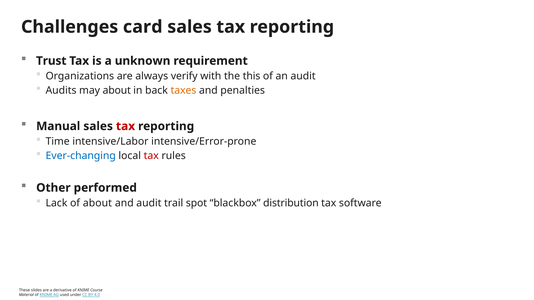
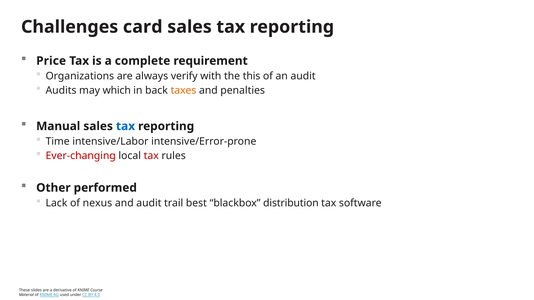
Trust: Trust -> Price (51, 61)
unknown: unknown -> complete (143, 61)
may about: about -> which (117, 91)
tax colour: red -> blue (126, 126)
Ever-changing colour: blue -> red (81, 156)
of about: about -> nexus (97, 203)
spot: spot -> best (196, 203)
